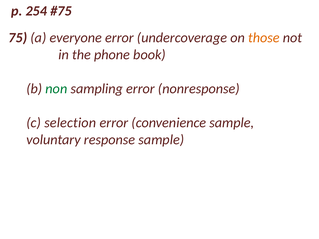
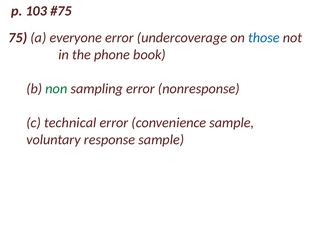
254: 254 -> 103 (36, 11)
those colour: orange -> blue (264, 38)
selection: selection -> technical (70, 123)
